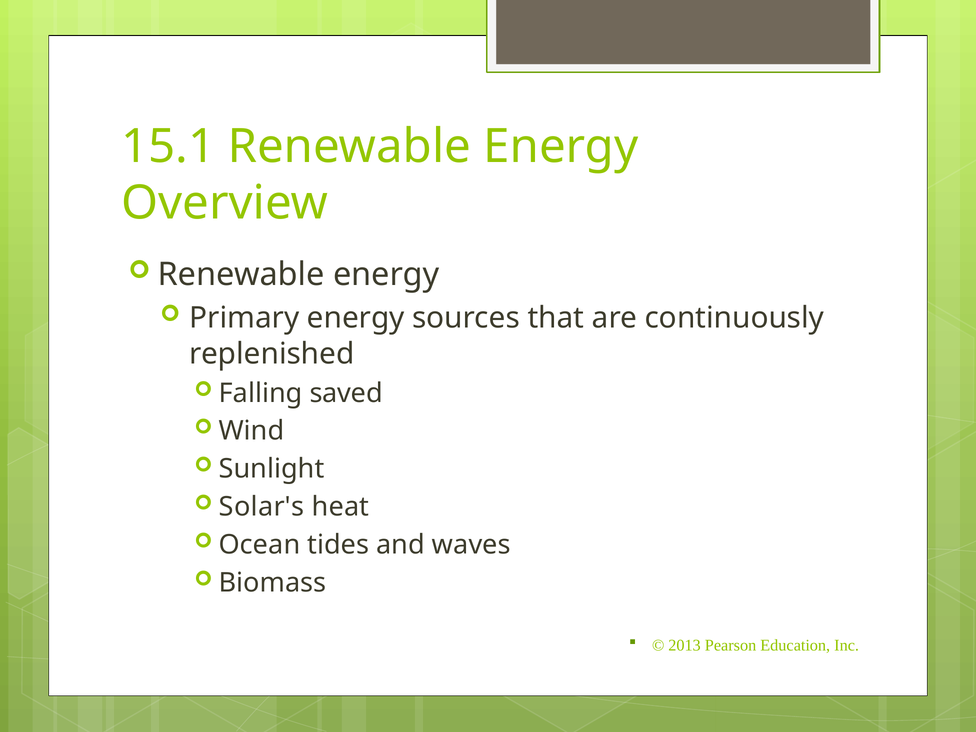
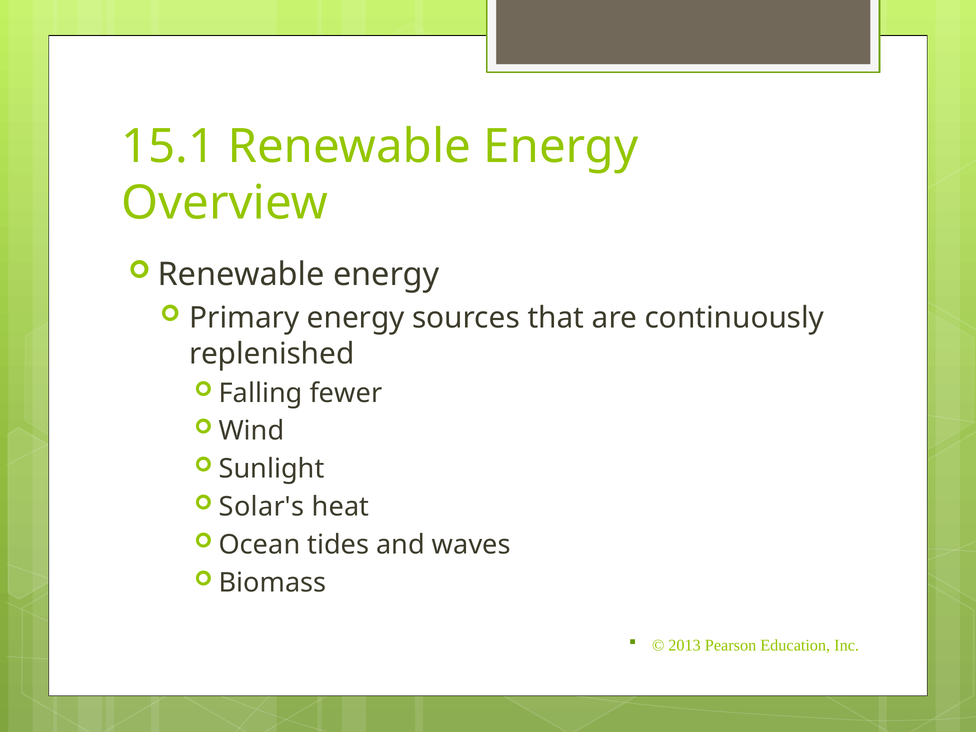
saved: saved -> fewer (346, 393)
